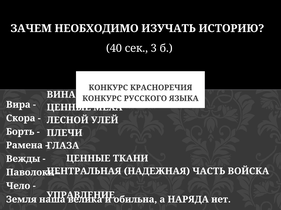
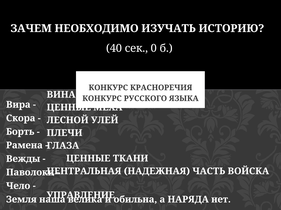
3: 3 -> 0 (154, 49)
